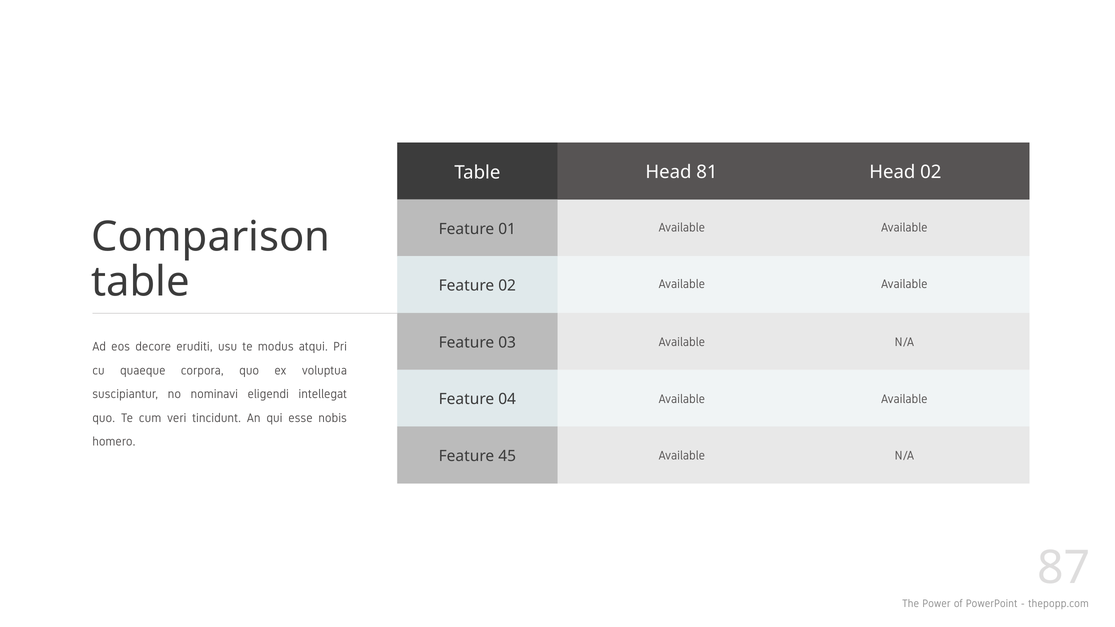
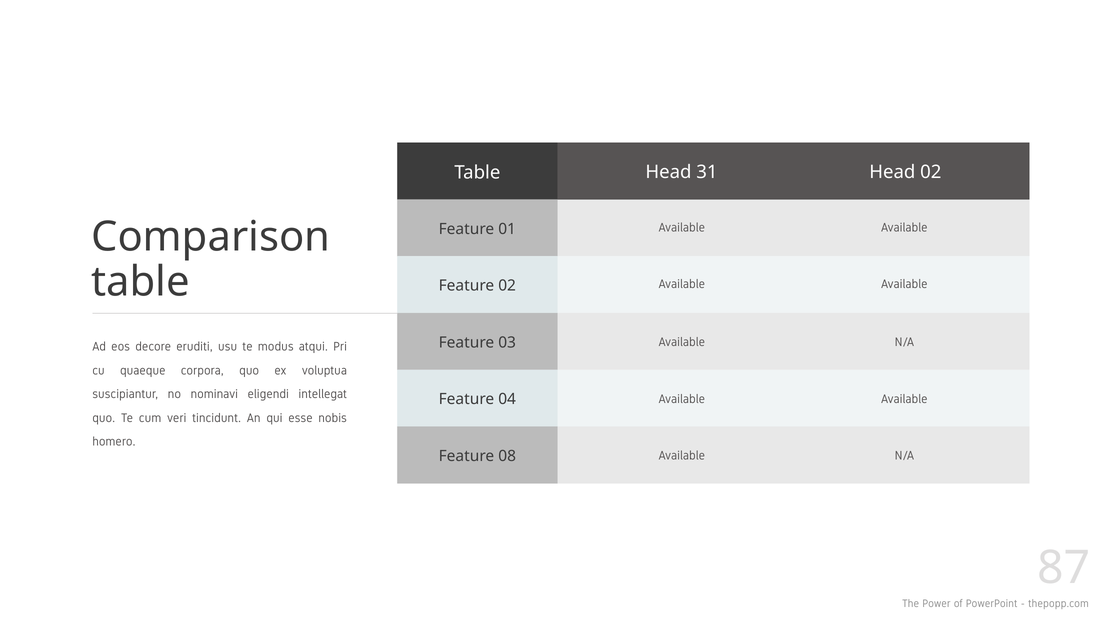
81: 81 -> 31 (707, 172)
45: 45 -> 08 (507, 456)
